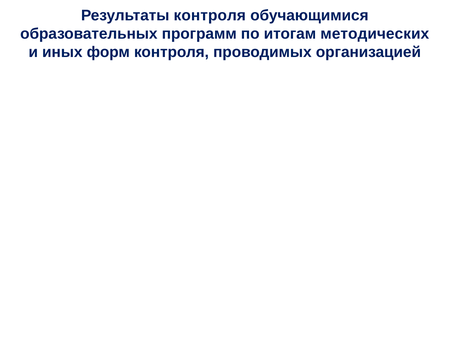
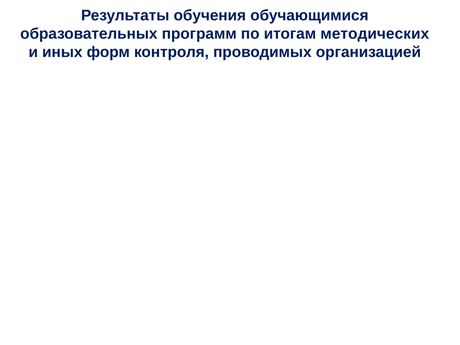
Результаты контроля: контроля -> обучения (210, 15)
